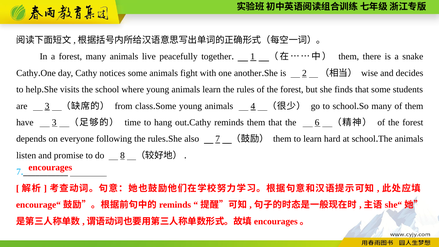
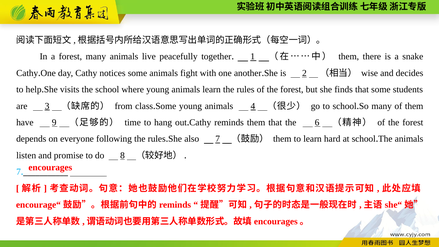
have 3: 3 -> 9 (54, 122)
